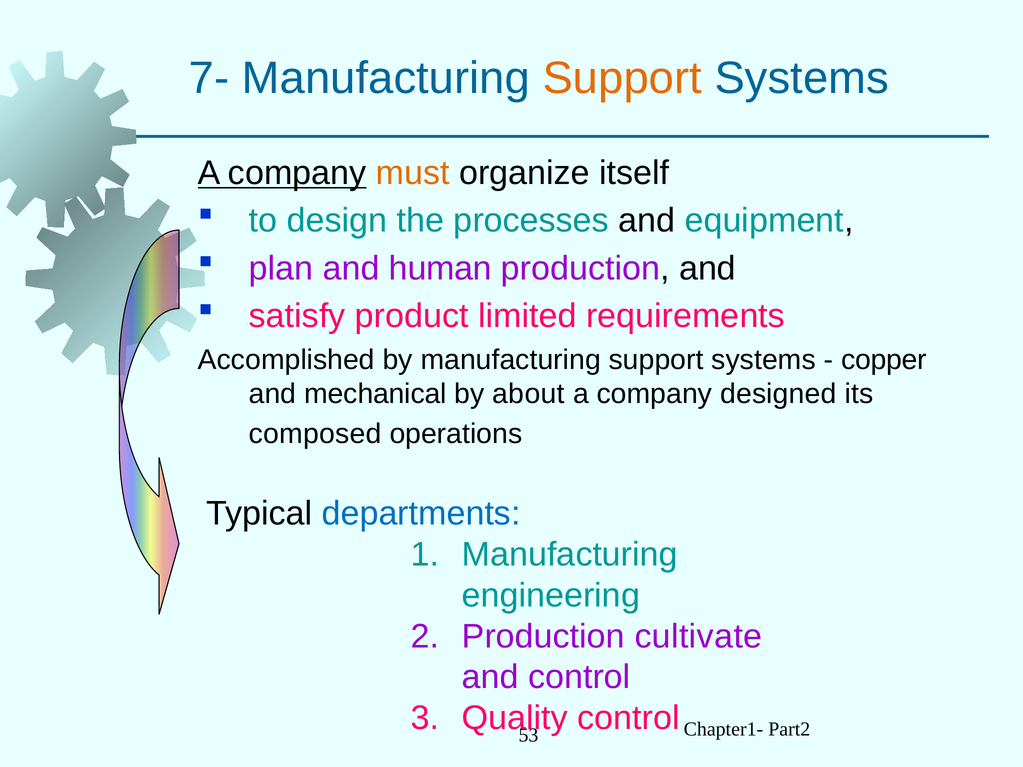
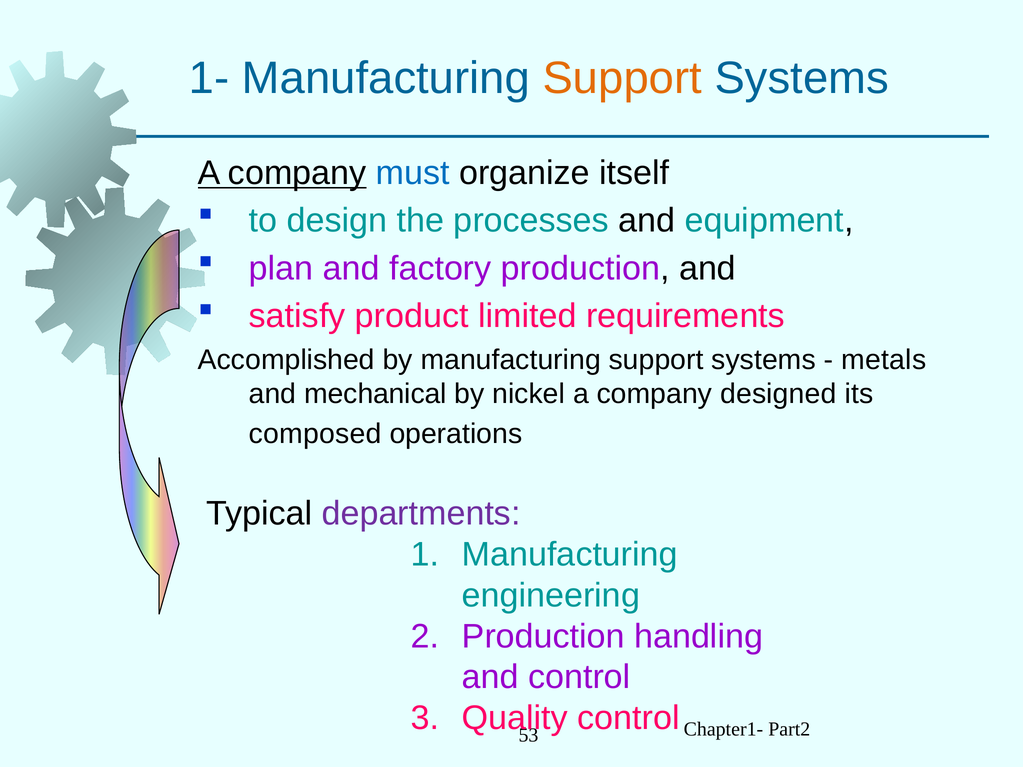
7-: 7- -> 1- (209, 78)
must colour: orange -> blue (413, 173)
human: human -> factory (440, 268)
copper: copper -> metals (884, 360)
about: about -> nickel (529, 394)
departments colour: blue -> purple (421, 514)
cultivate: cultivate -> handling (699, 637)
